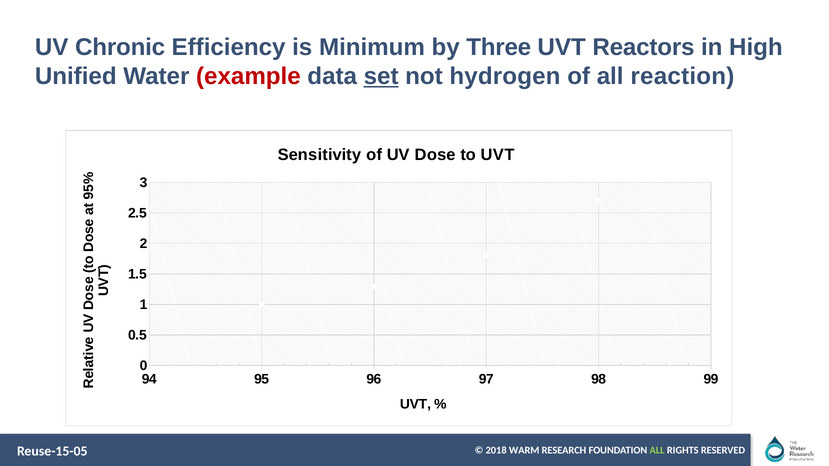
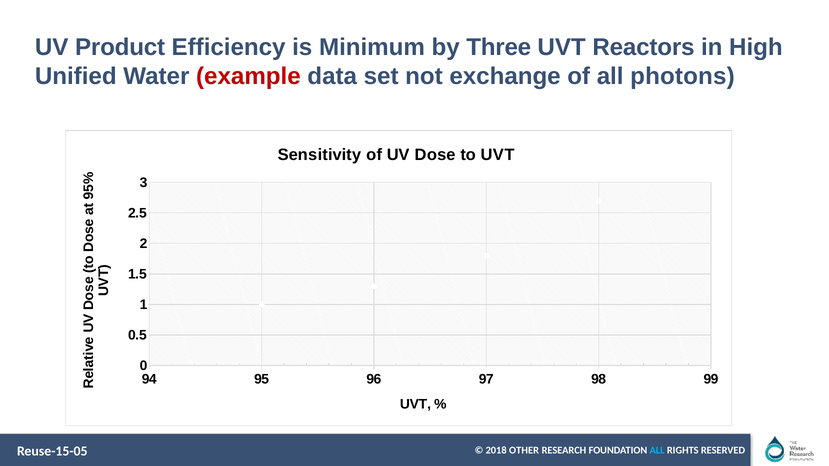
Chronic: Chronic -> Product (120, 47)
set underline: present -> none (381, 76)
hydrogen: hydrogen -> exchange (505, 76)
reaction: reaction -> photons (682, 76)
WARM: WARM -> OTHER (524, 451)
ALL colour: light green -> light blue (657, 451)
